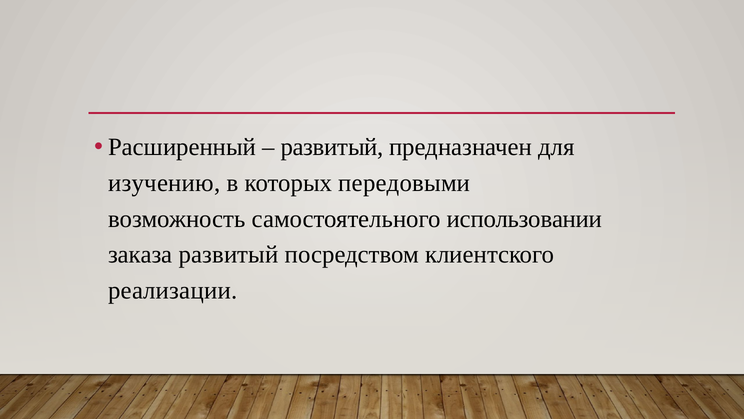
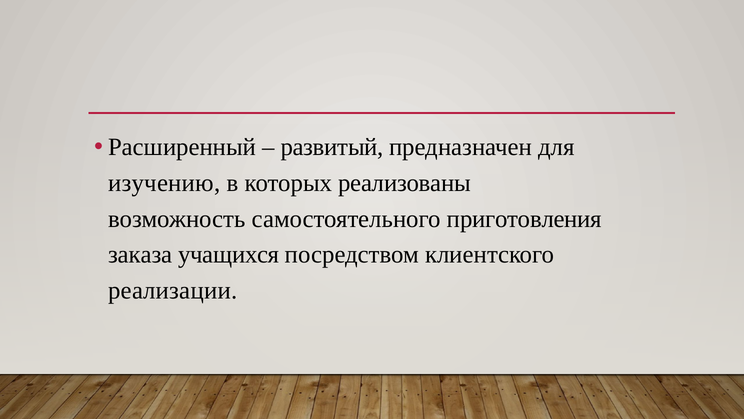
передовыми: передовыми -> реализованы (405, 183)
использовании: использовании -> приготовления (524, 219)
заказа развитый: развитый -> учащихся (229, 254)
